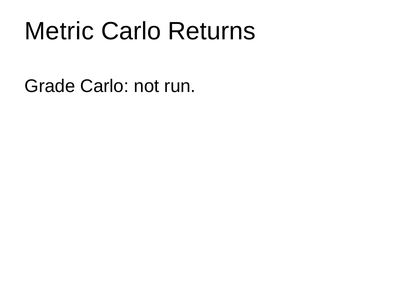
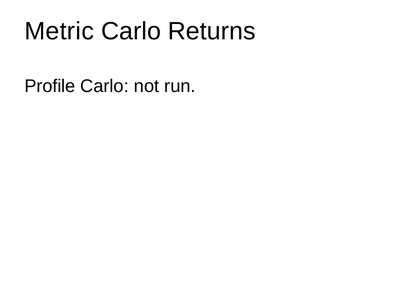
Grade: Grade -> Profile (50, 86)
